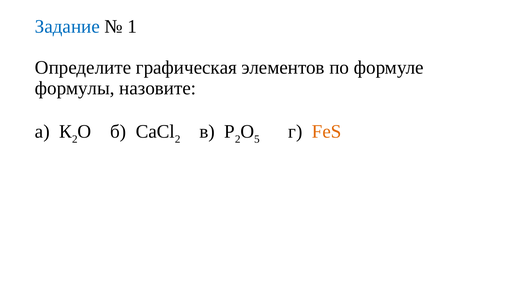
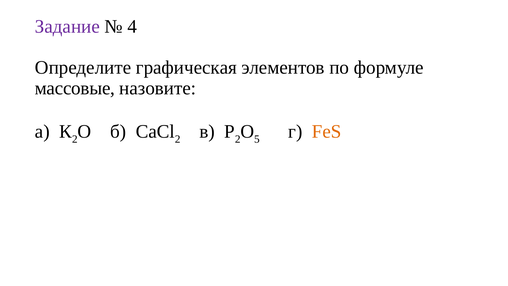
Задание colour: blue -> purple (67, 26)
1: 1 -> 4 (132, 26)
формулы: формулы -> массовые (75, 88)
